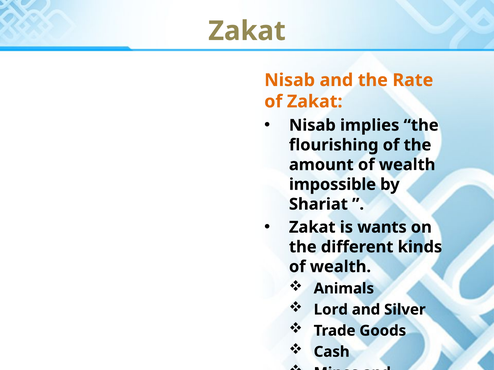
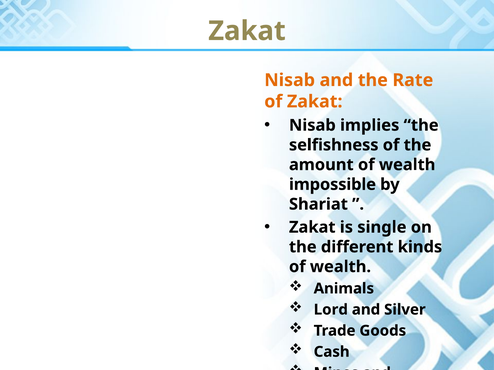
flourishing: flourishing -> selfishness (334, 145)
wants: wants -> single (382, 228)
